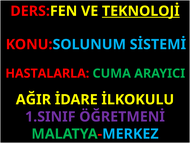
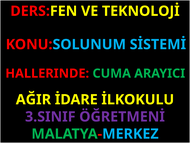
TEKNOLOJİ underline: present -> none (141, 11)
HASTALARLA: HASTALARLA -> HALLERINDE (47, 73)
1.SINIF: 1.SINIF -> 3.SINIF (50, 116)
